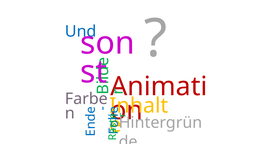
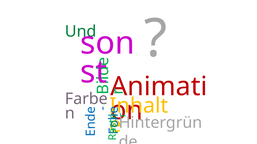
Und colour: blue -> green (81, 32)
